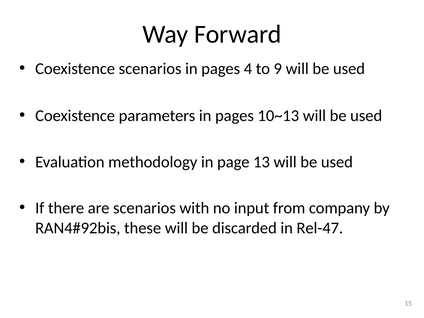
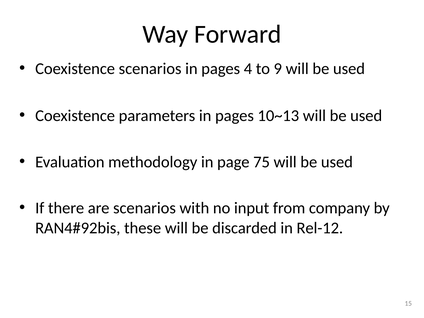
13: 13 -> 75 (262, 162)
Rel-47: Rel-47 -> Rel-12 (320, 228)
